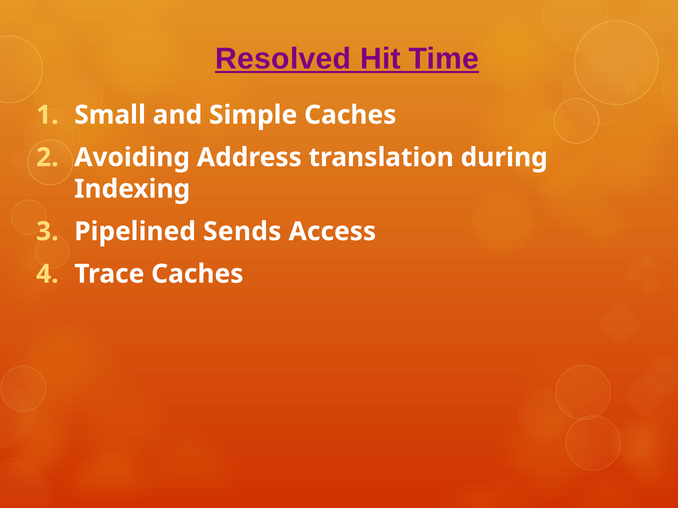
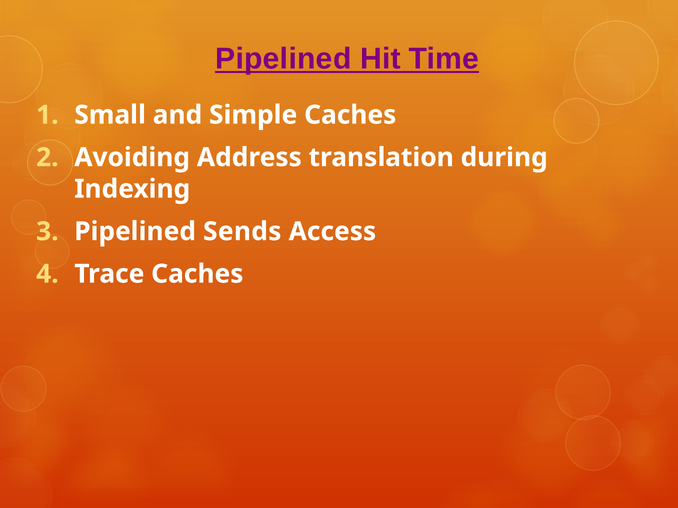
Resolved: Resolved -> Pipelined (283, 59)
